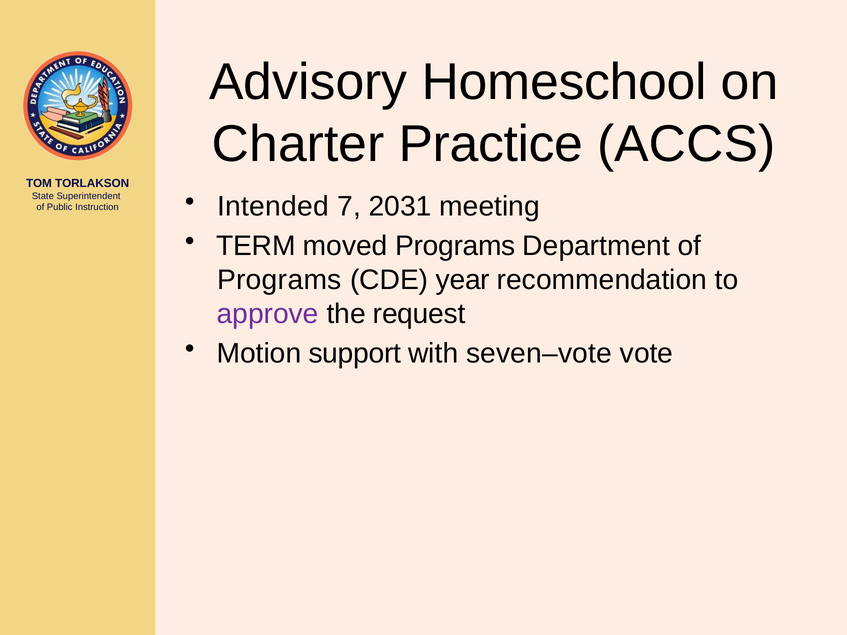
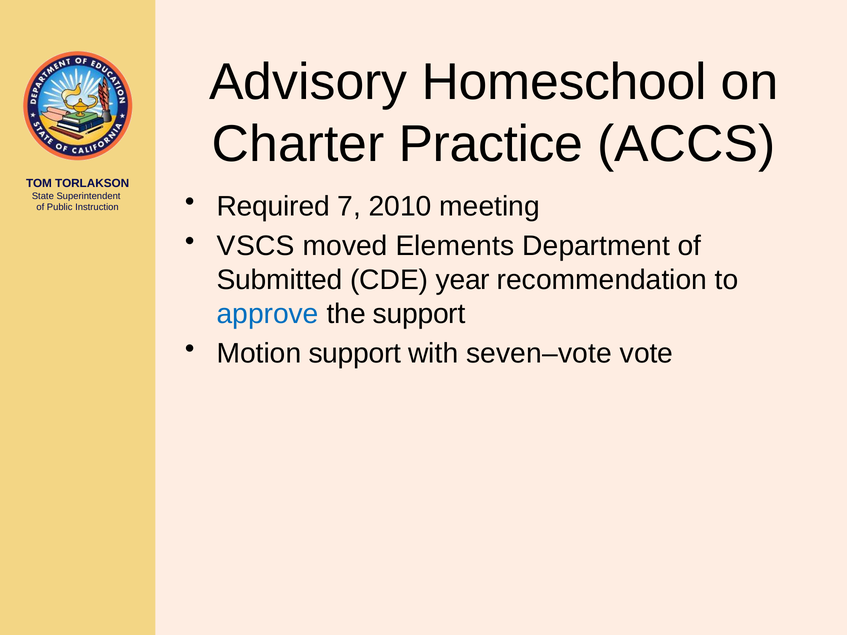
Intended: Intended -> Required (273, 207)
2031: 2031 -> 2010 (400, 207)
TERM: TERM -> VSCS (256, 246)
moved Programs: Programs -> Elements (455, 246)
Programs: Programs -> Submitted (280, 280)
approve colour: purple -> blue (268, 314)
the request: request -> support (419, 314)
